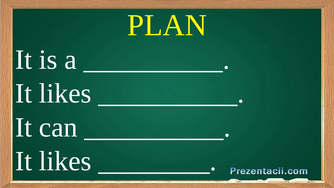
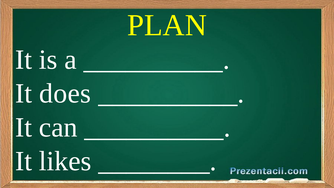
likes: likes -> does (65, 93)
